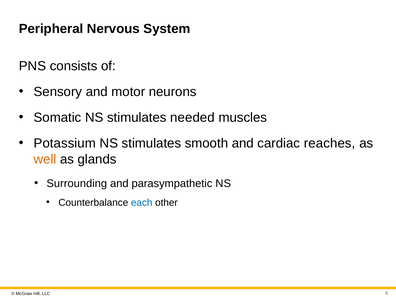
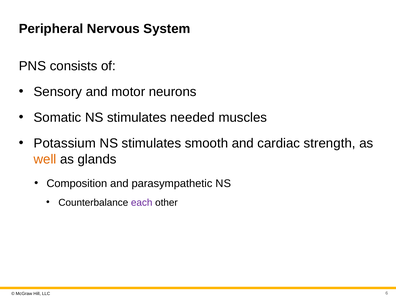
reaches: reaches -> strength (330, 143)
Surrounding: Surrounding -> Composition (77, 183)
each colour: blue -> purple (142, 203)
